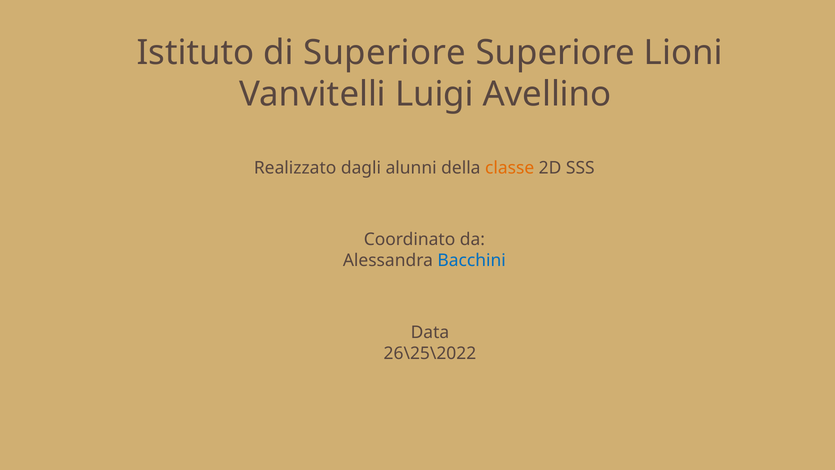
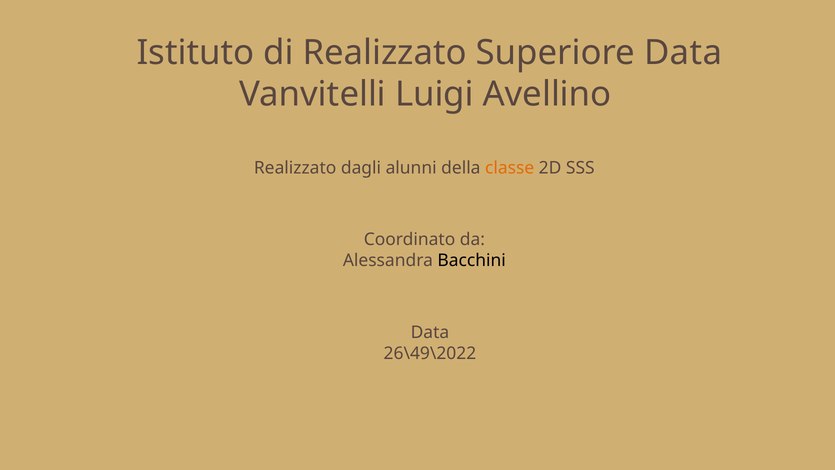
di Superiore: Superiore -> Realizzato (385, 53)
Superiore Lioni: Lioni -> Data (683, 53)
Bacchini colour: blue -> black (472, 260)
26\25\2022: 26\25\2022 -> 26\49\2022 (430, 353)
